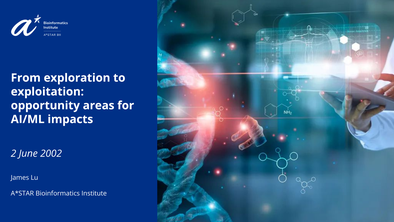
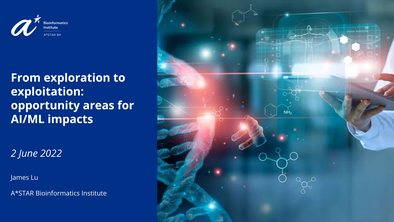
2002: 2002 -> 2022 (51, 153)
